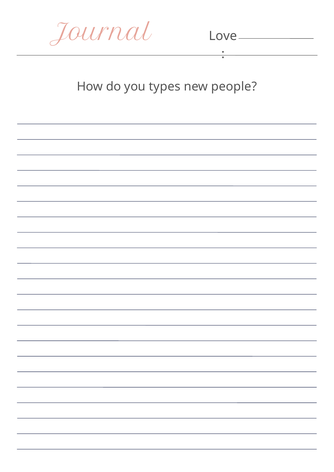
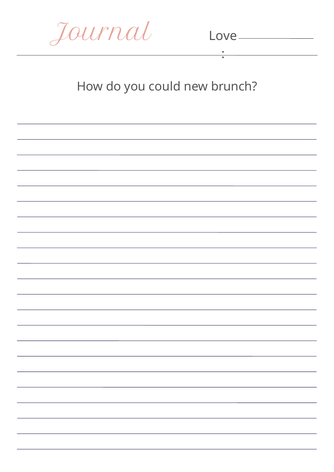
types: types -> could (165, 87)
people: people -> brunch (234, 87)
